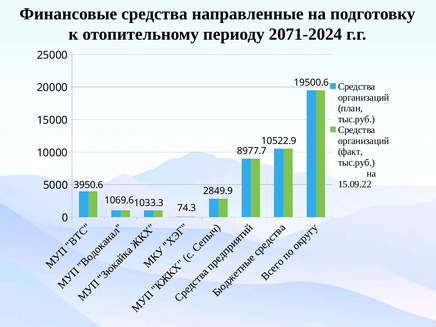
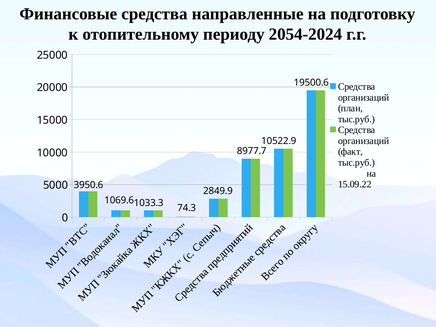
2071-2024: 2071-2024 -> 2054-2024 (305, 34)
